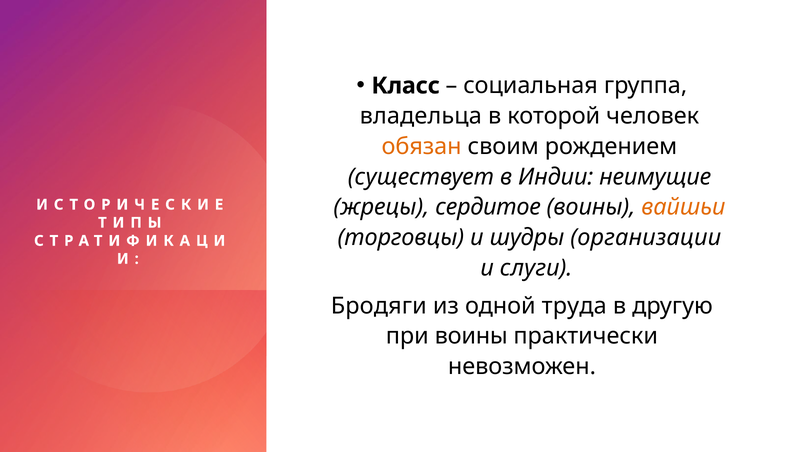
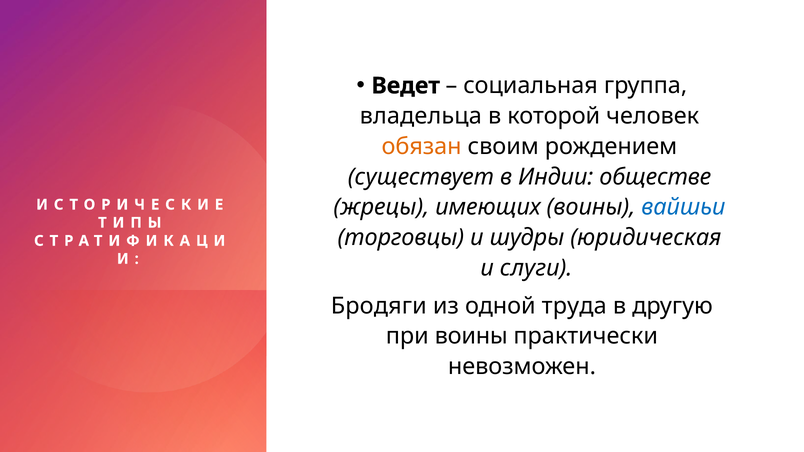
Класс: Класс -> Ведет (406, 86)
неимущие: неимущие -> обществе (655, 177)
сердитое: сердитое -> имеющих (488, 207)
вайшьи colour: orange -> blue (683, 207)
организации: организации -> юридическая (646, 238)
